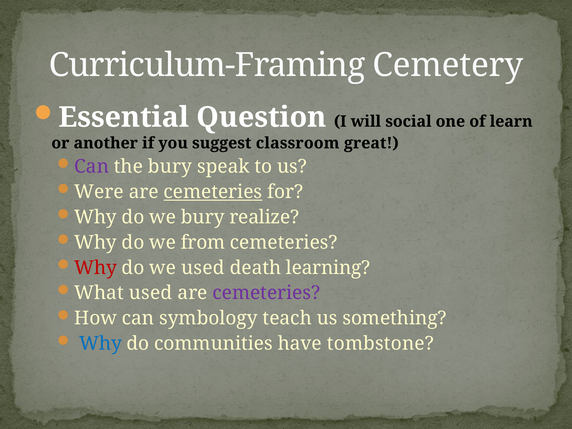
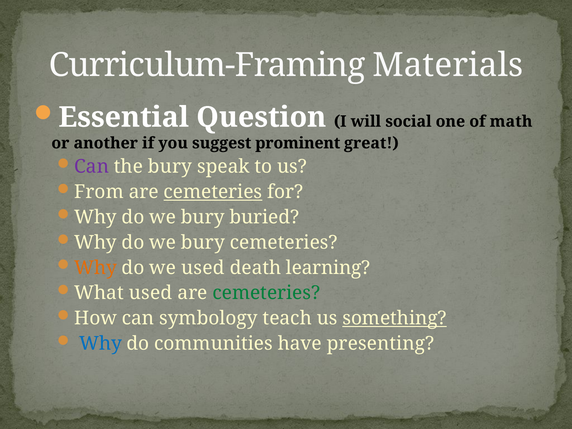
Cemetery: Cemetery -> Materials (448, 65)
learn: learn -> math (511, 121)
classroom: classroom -> prominent (298, 143)
Were: Were -> From (99, 192)
realize: realize -> buried (264, 217)
from: from -> bury (203, 243)
Why colour: red -> orange (96, 268)
cemeteries colour: purple -> green (266, 293)
something underline: none -> present (395, 318)
tombstone: tombstone -> presenting (381, 344)
